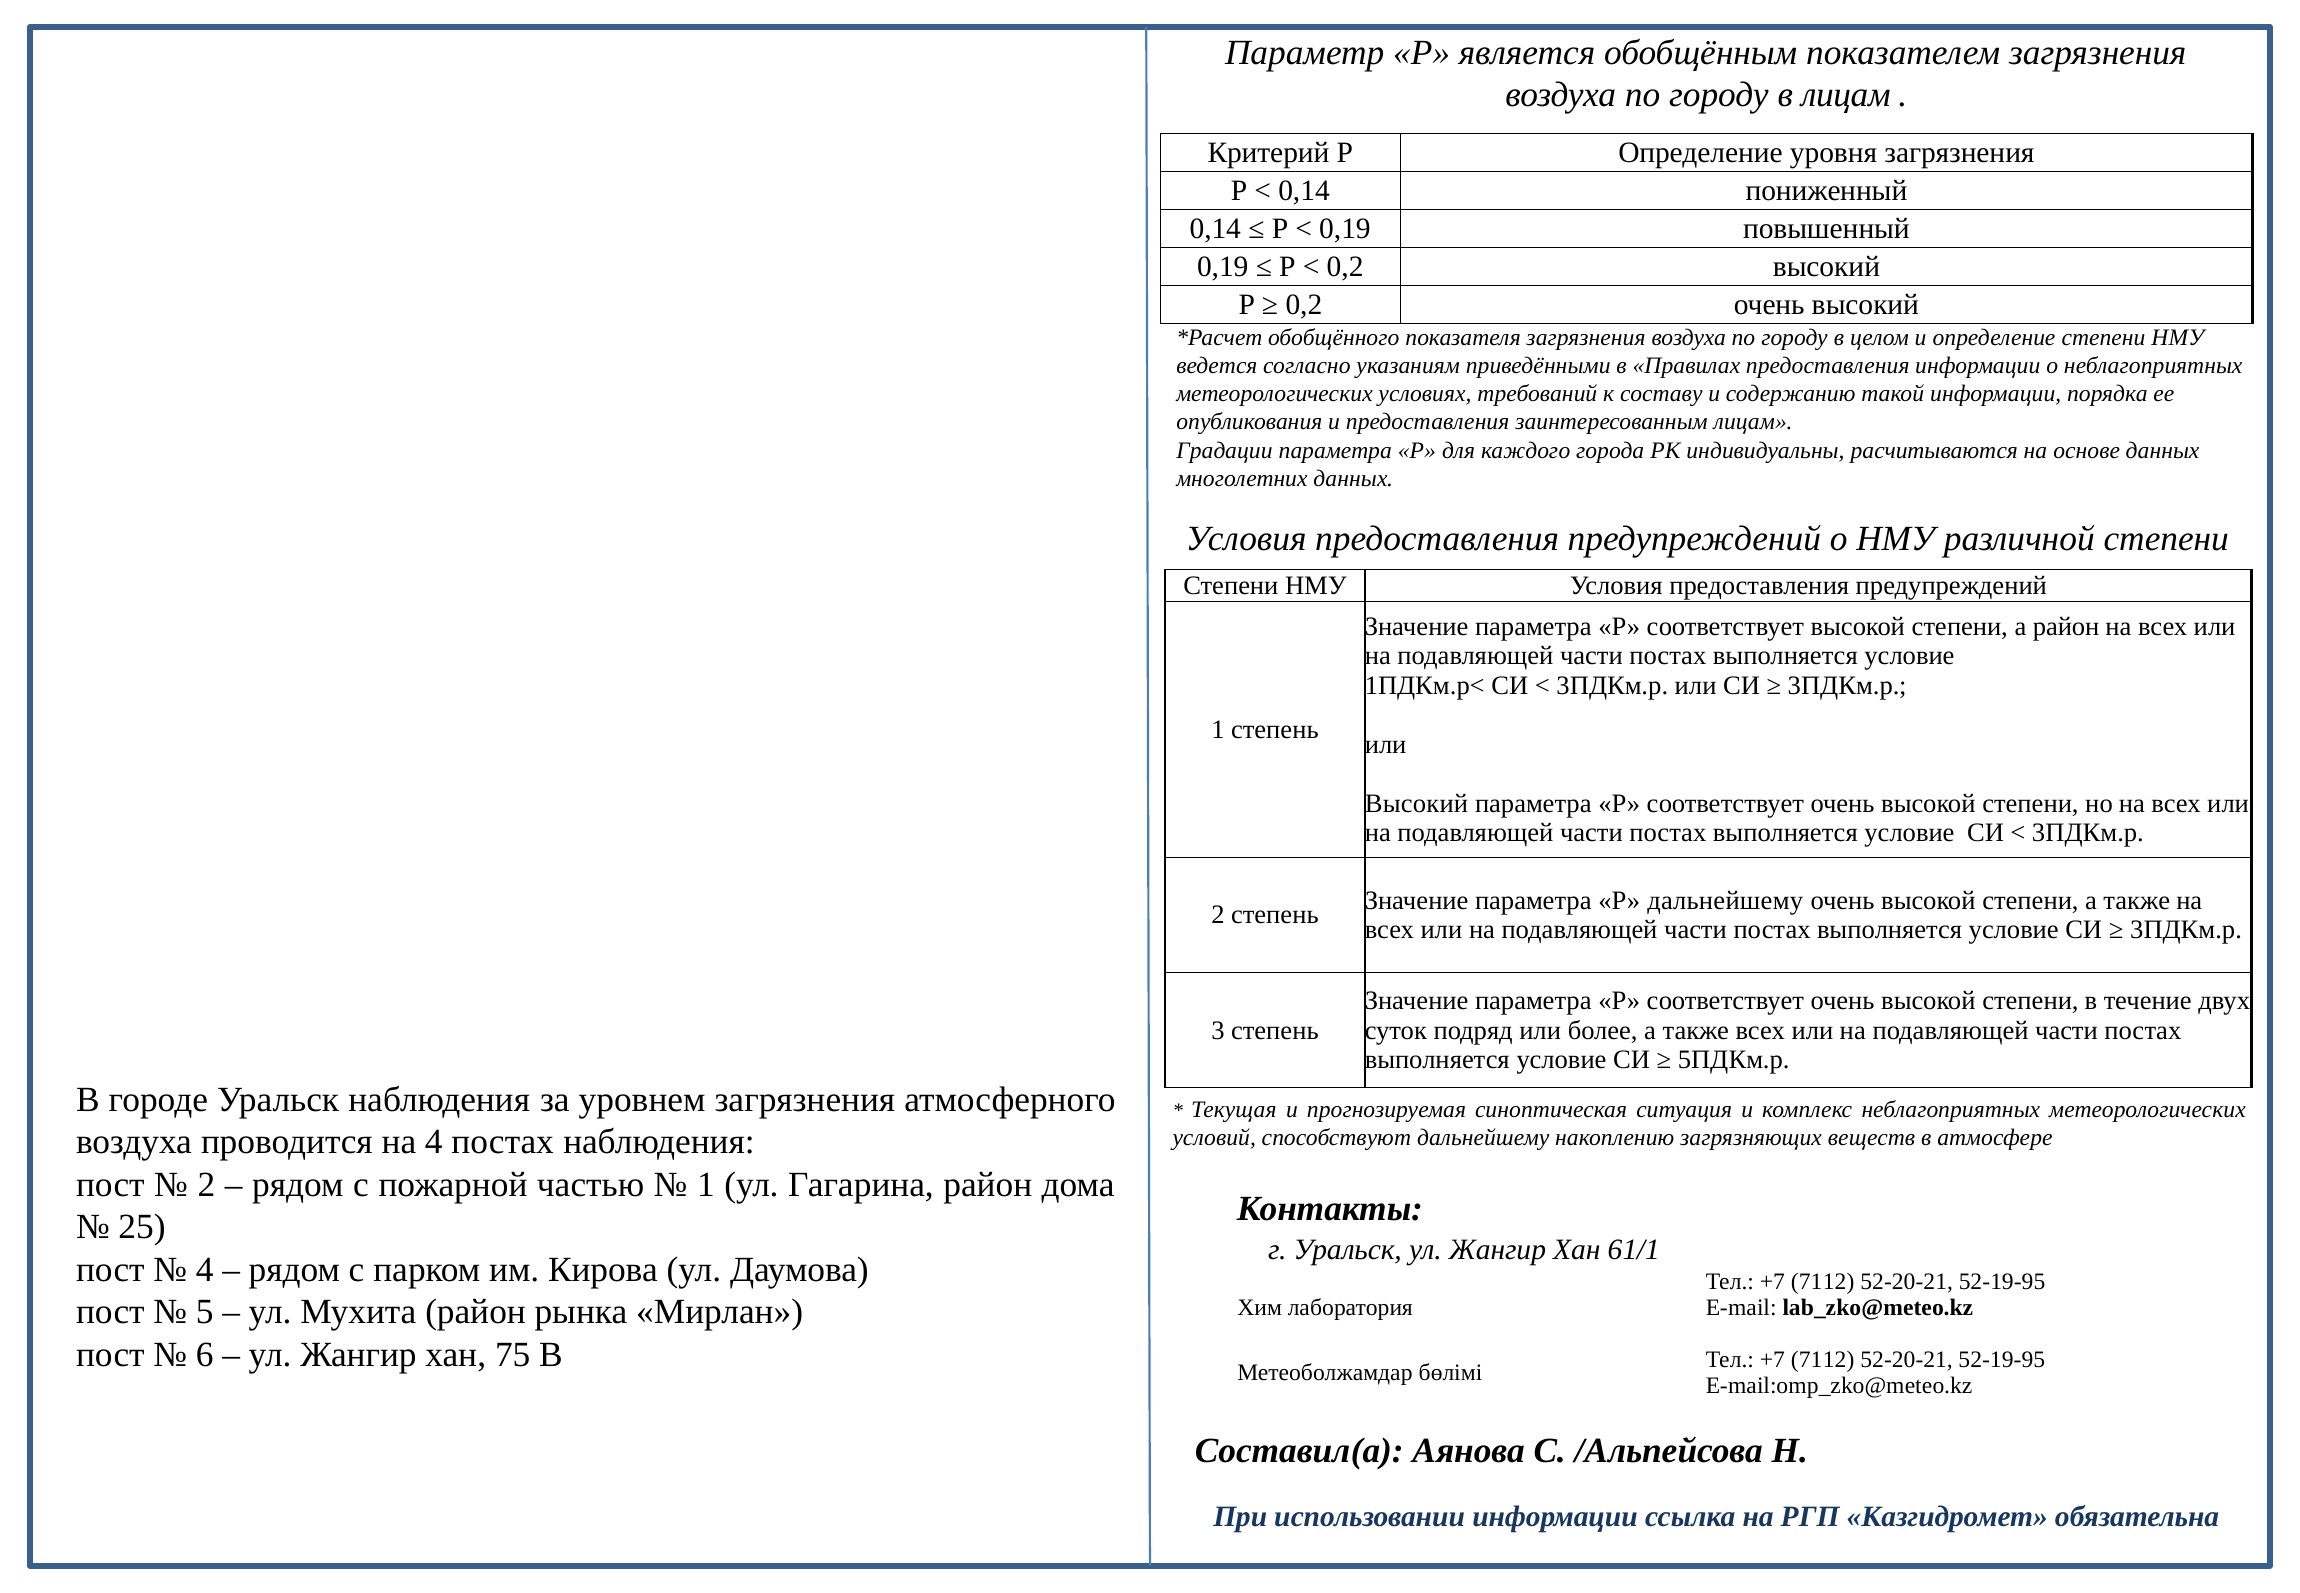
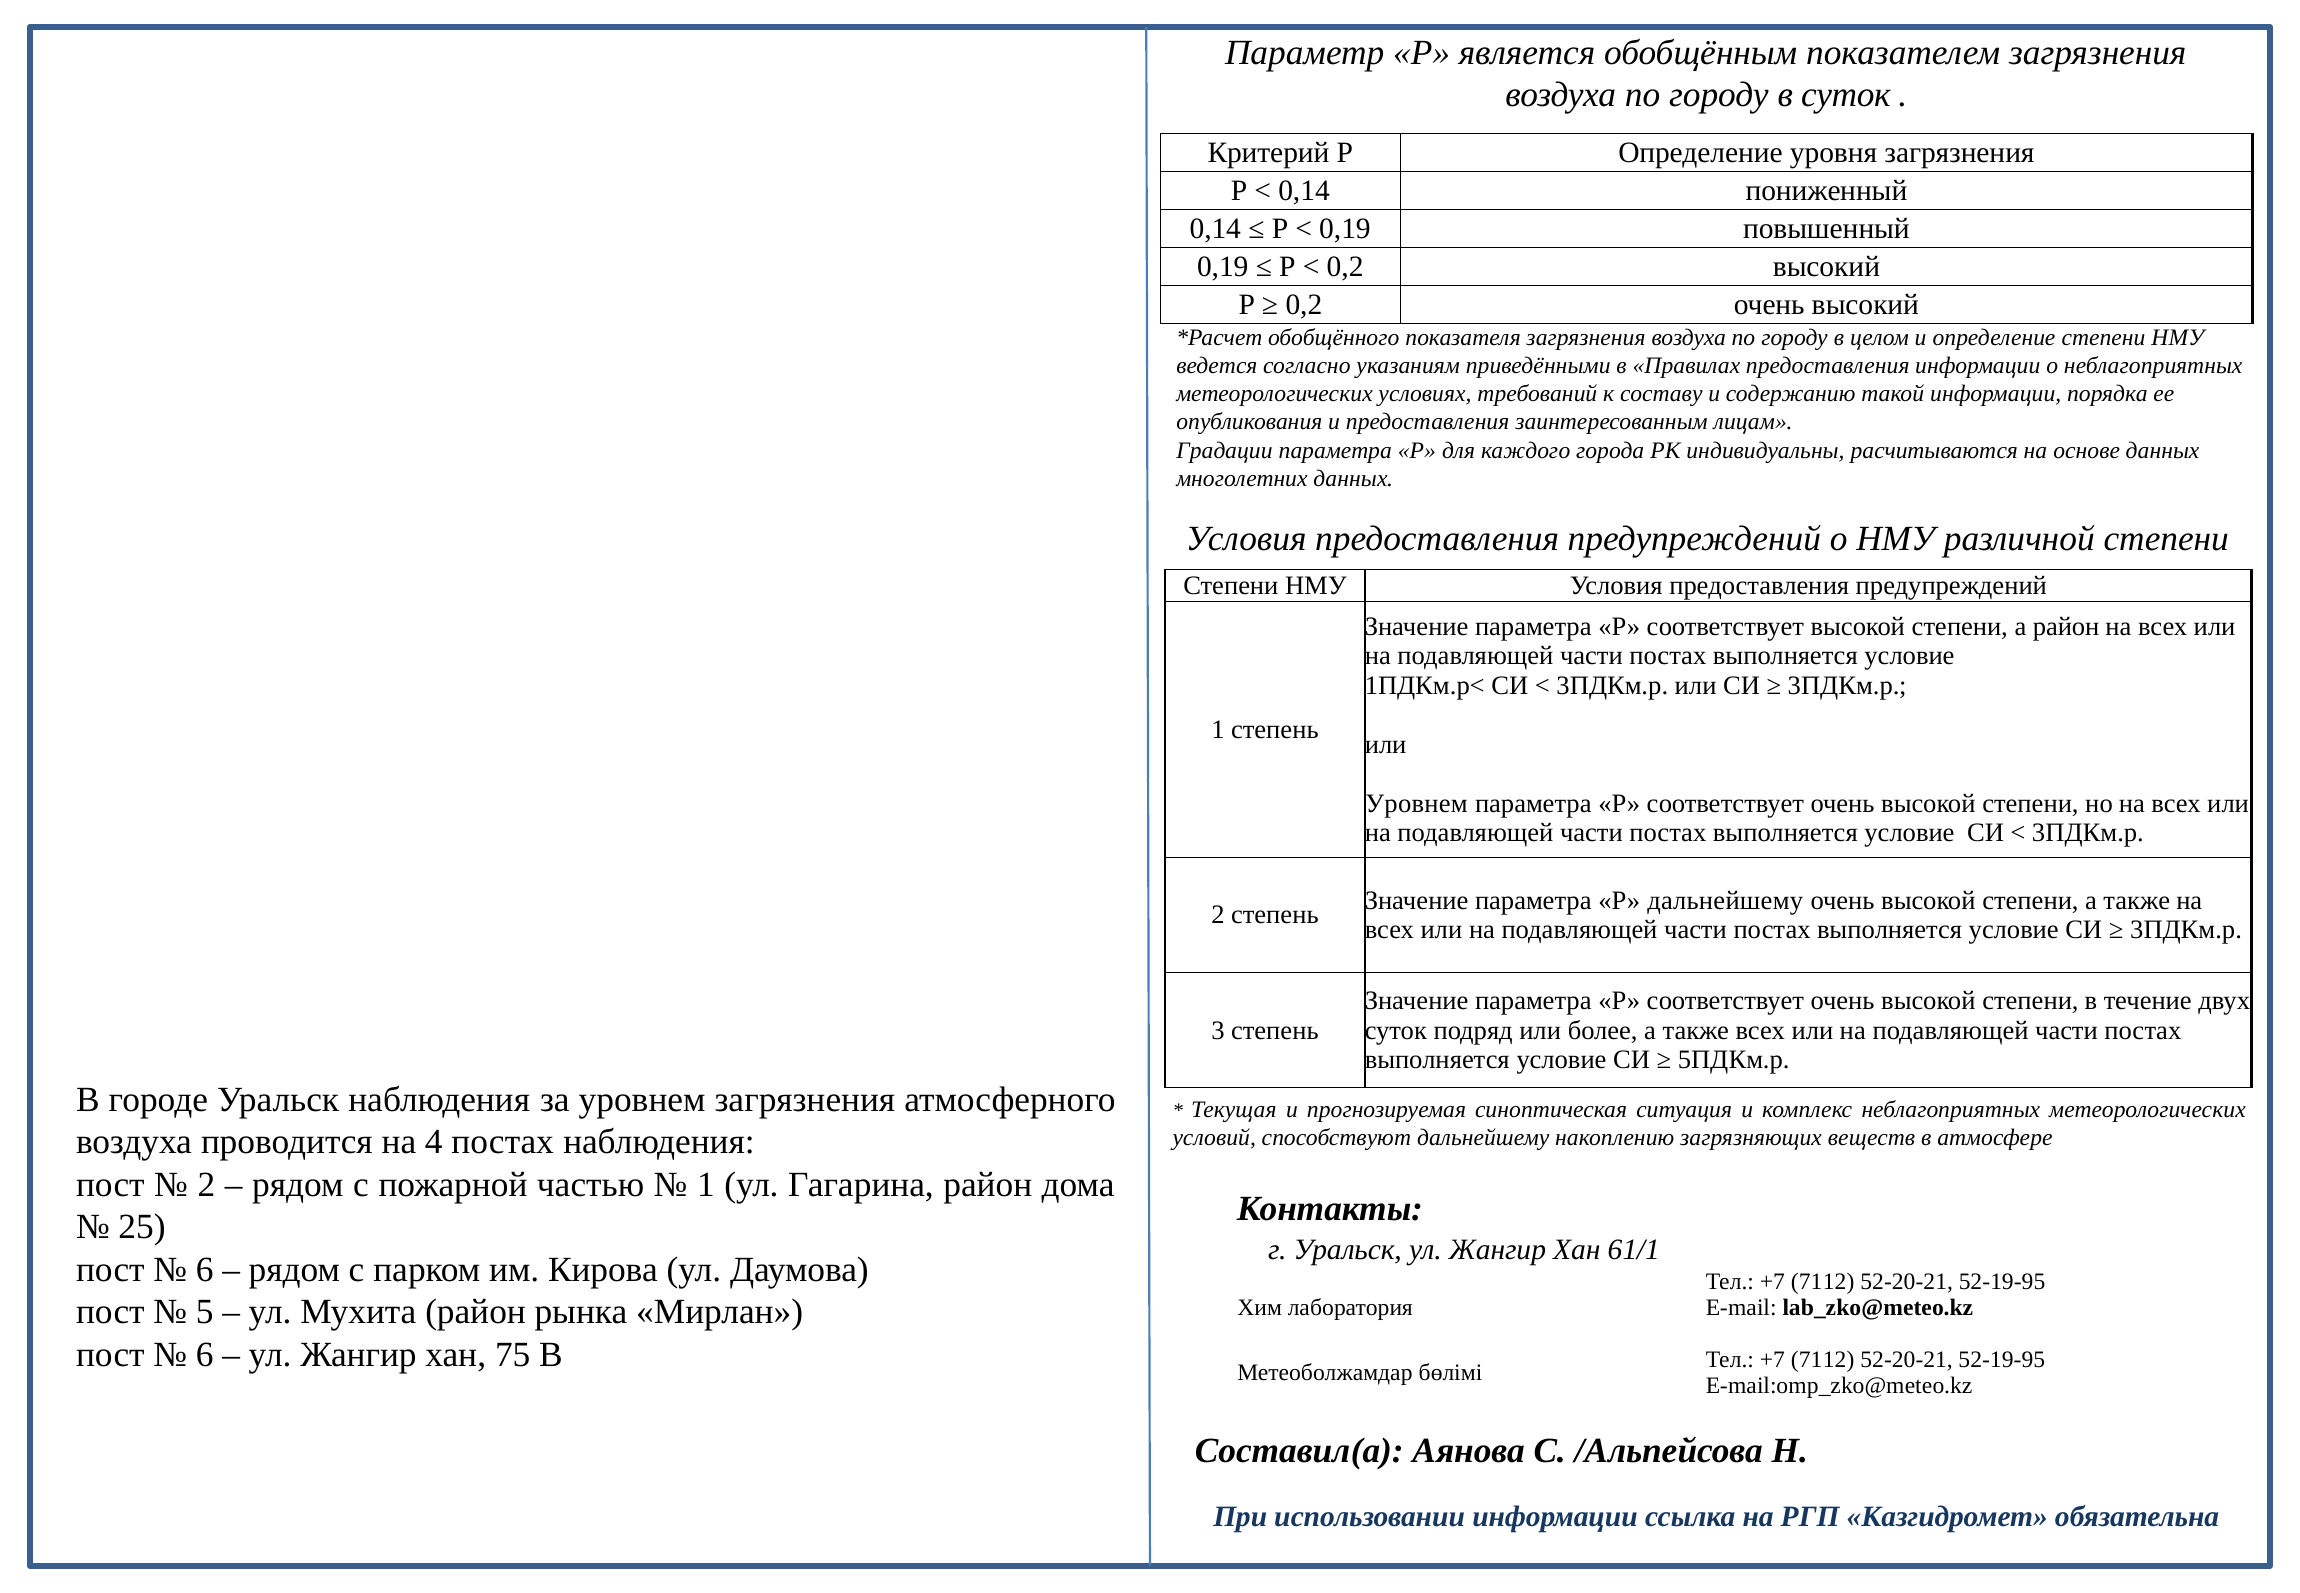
в лицам: лицам -> суток (1846, 95)
Высокий: Высокий -> Уровнем (1417, 803)
4: 4 -> 6 (205, 1269)
